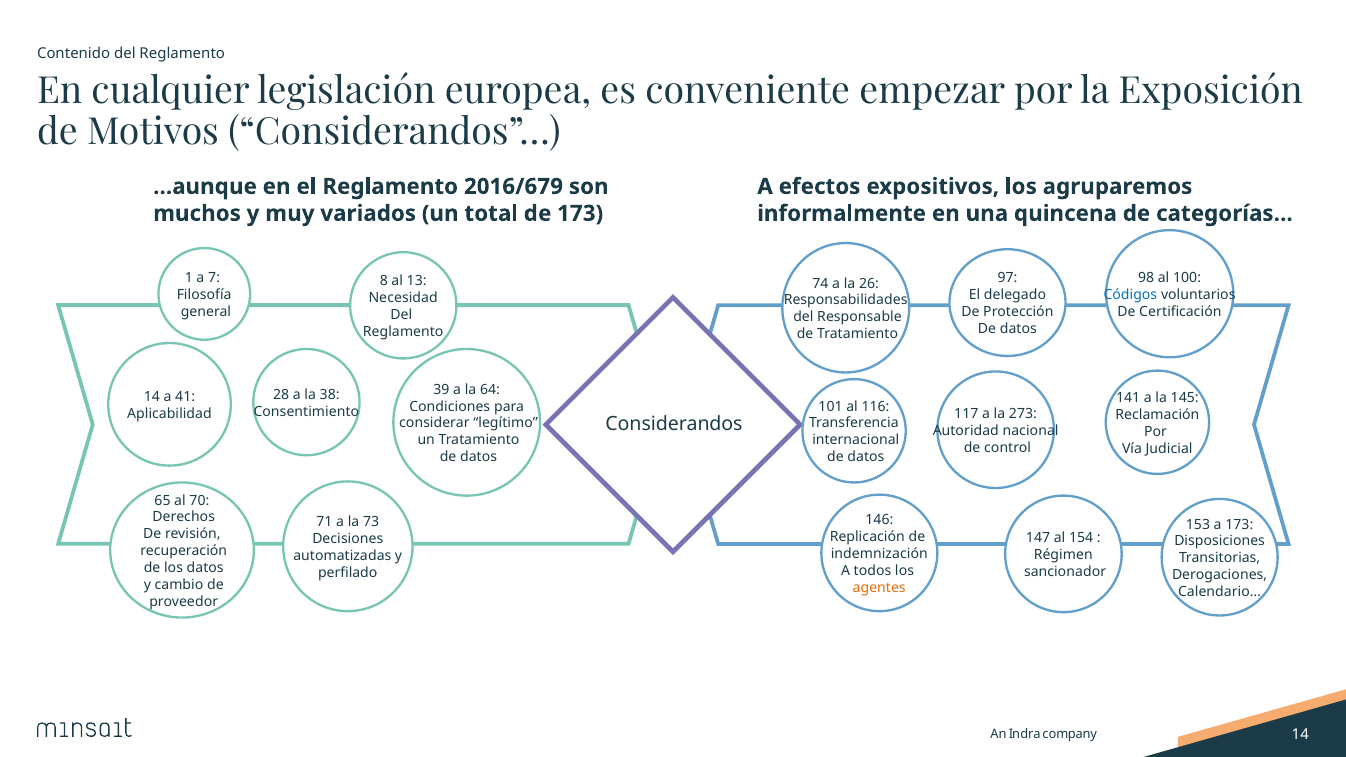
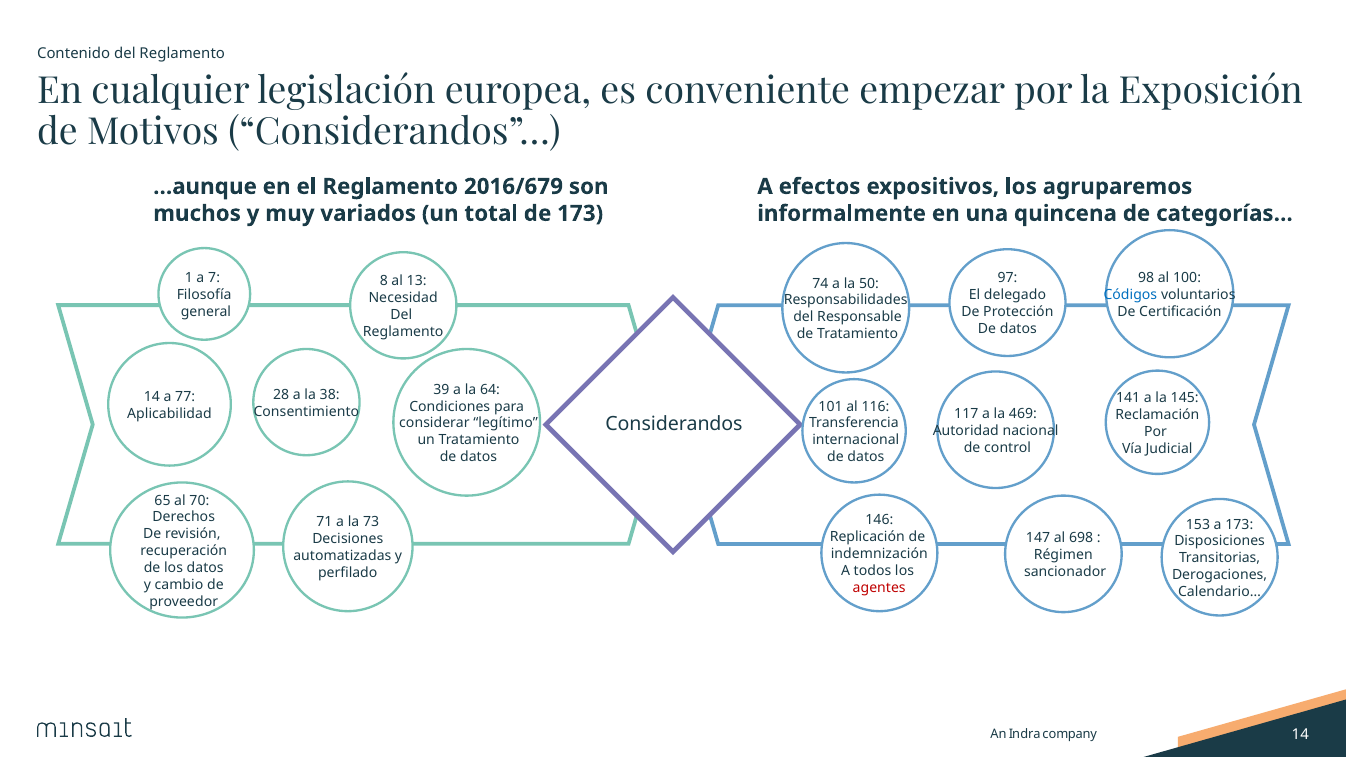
26: 26 -> 50 (869, 283)
41: 41 -> 77 (185, 397)
273: 273 -> 469 (1023, 414)
154: 154 -> 698 (1081, 538)
agentes colour: orange -> red (879, 588)
